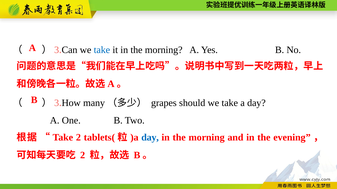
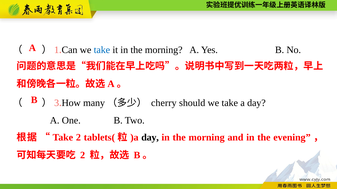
3: 3 -> 1 (57, 50)
grapes: grapes -> cherry (164, 103)
day colour: blue -> black (150, 138)
